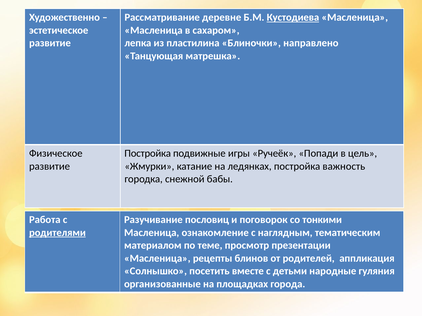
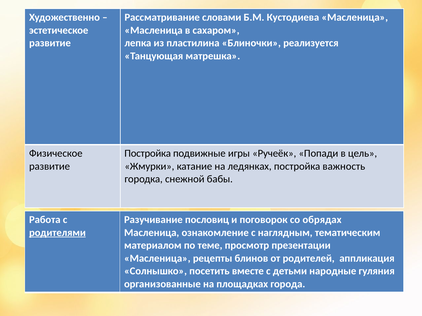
деревне: деревне -> словами (222, 17)
Кустодиева underline: present -> none (293, 17)
направлено: направлено -> реализуется (311, 43)
тонкими: тонкими -> обрядах (322, 220)
